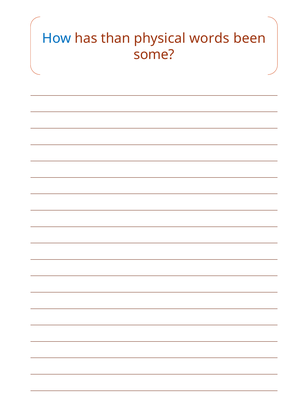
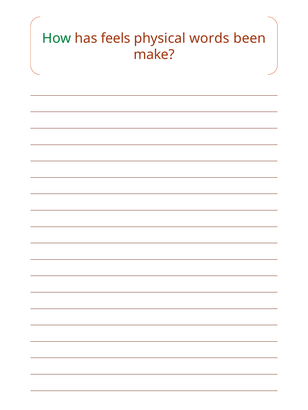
How colour: blue -> green (57, 38)
than: than -> feels (116, 38)
some: some -> make (154, 55)
